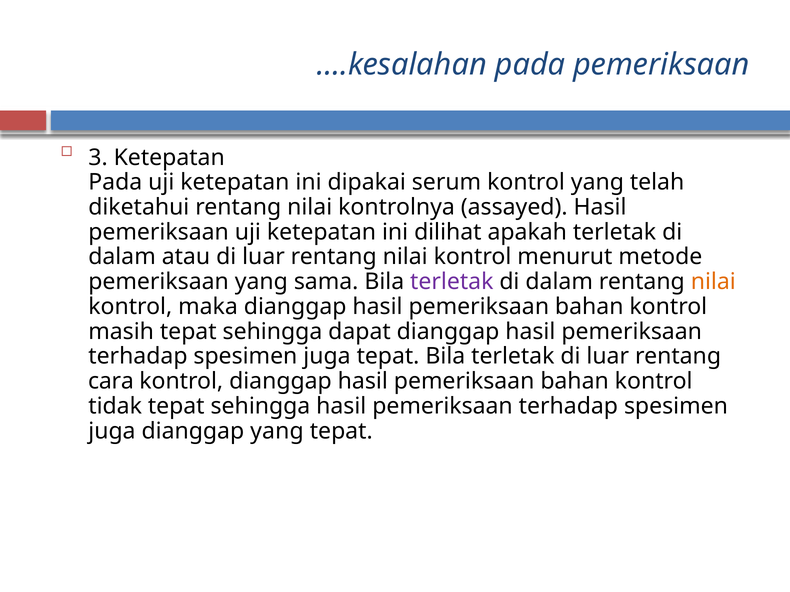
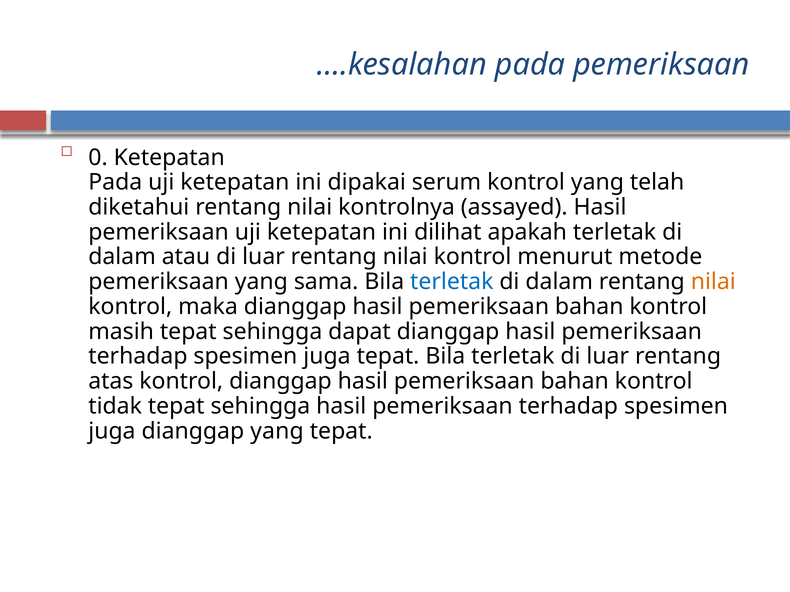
3: 3 -> 0 (98, 158)
terletak colour: purple -> blue (452, 282)
cara: cara -> atas (111, 382)
